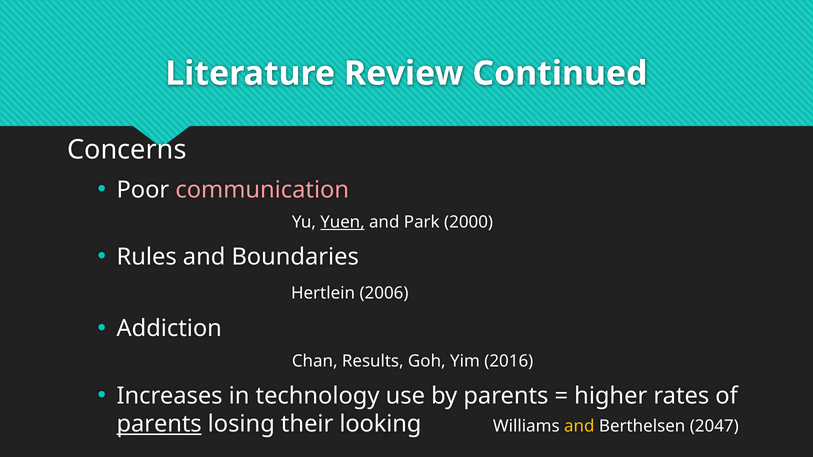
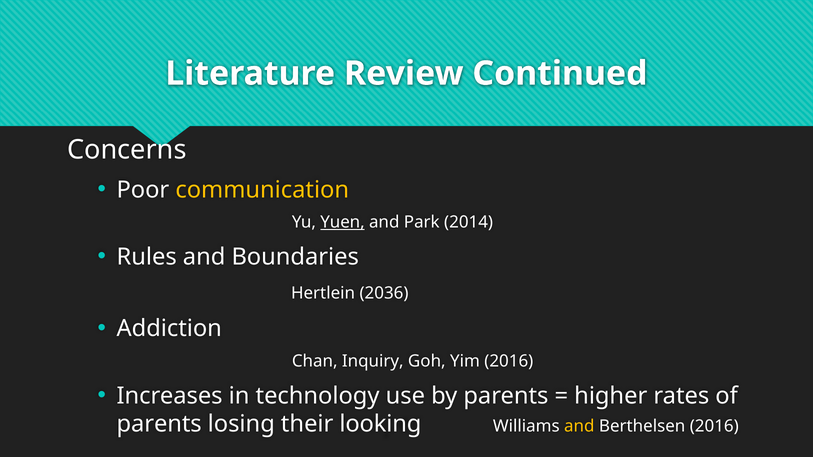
communication colour: pink -> yellow (262, 190)
2000: 2000 -> 2014 (469, 222)
2006: 2006 -> 2036 (384, 293)
Results: Results -> Inquiry (373, 361)
parents underline: present -> none (159, 424)
Berthelsen 2047: 2047 -> 2016 (714, 427)
